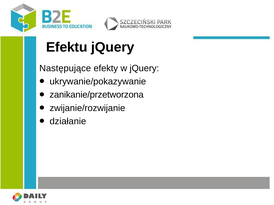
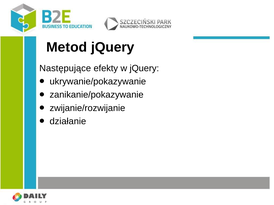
Efektu: Efektu -> Metod (67, 47)
zanikanie/przetworzona: zanikanie/przetworzona -> zanikanie/pokazywanie (97, 95)
